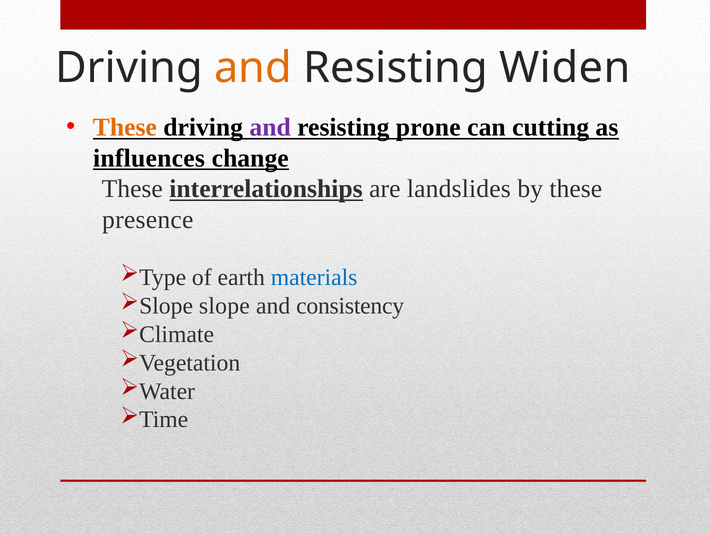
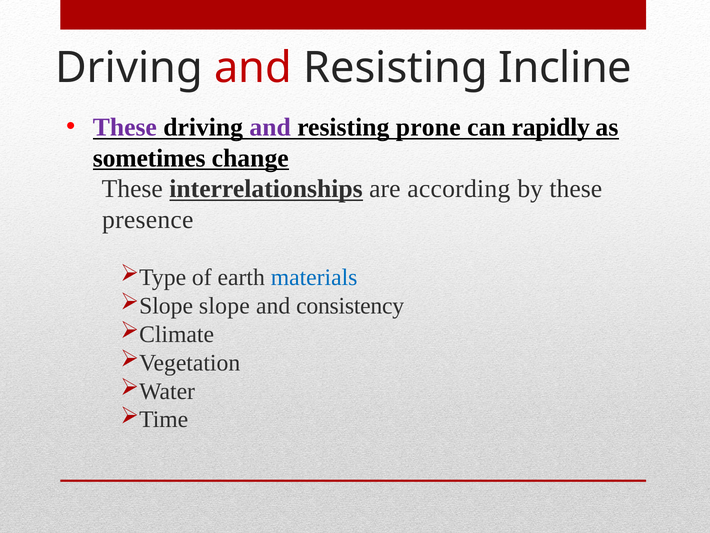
and colour: orange -> red (253, 68)
Widen: Widen -> Incline (565, 68)
These colour: orange -> purple (125, 127)
cutting: cutting -> rapidly (551, 127)
influences: influences -> sometimes (149, 158)
landslides: landslides -> according (459, 189)
